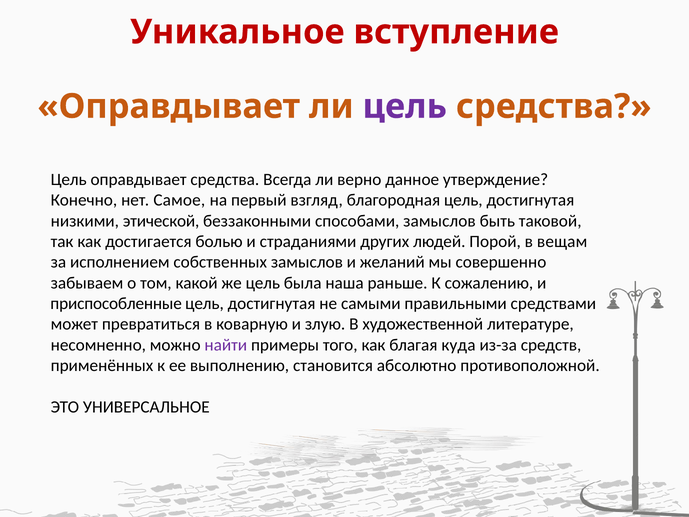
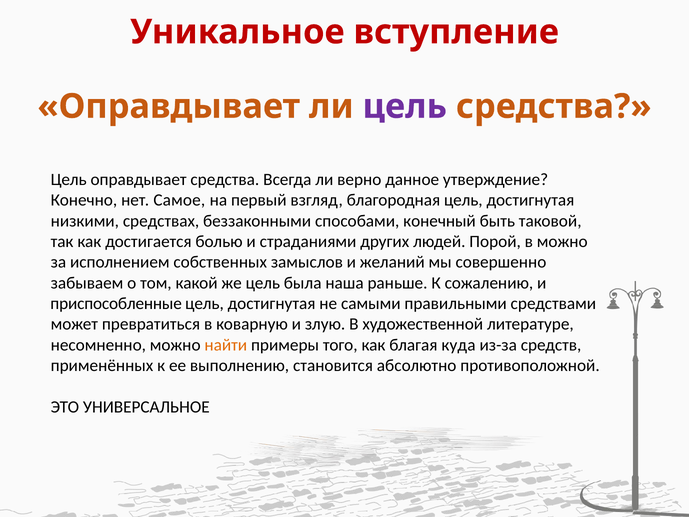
этической: этической -> средствах (161, 221)
способами замыслов: замыслов -> конечный (440, 221)
в вещам: вещам -> можно (562, 241)
найти colour: purple -> orange (226, 345)
